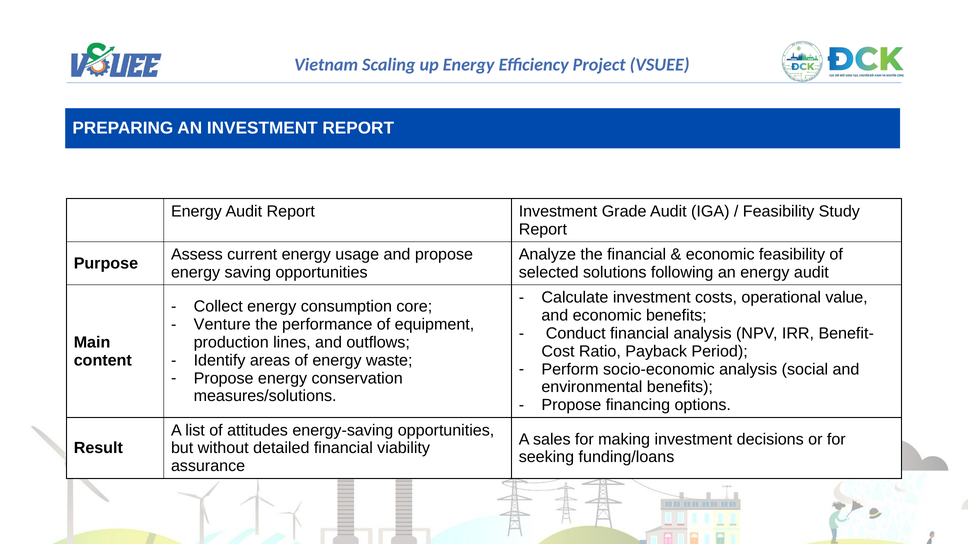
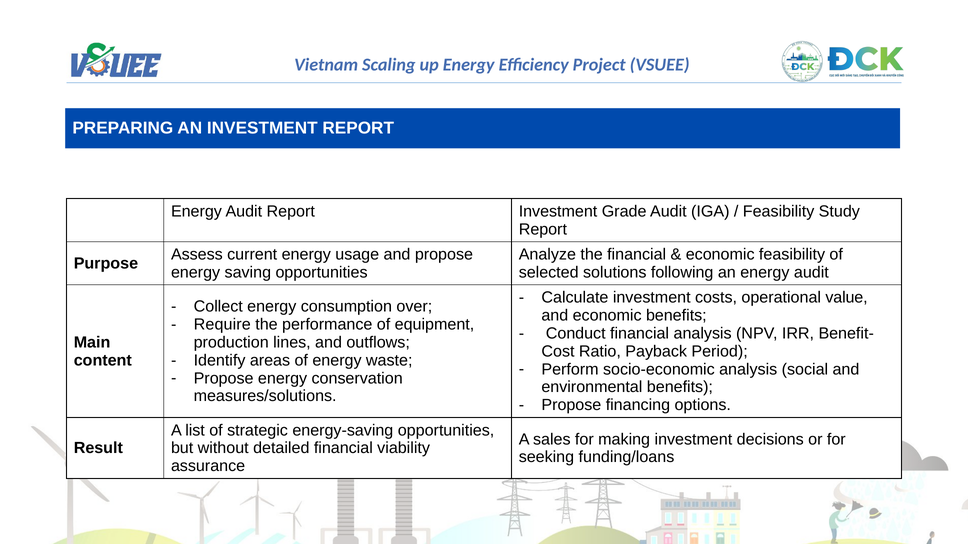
core: core -> over (414, 307)
Venture: Venture -> Require (222, 325)
attitudes: attitudes -> strategic (258, 431)
